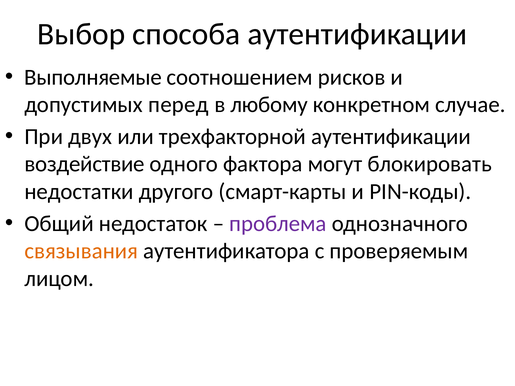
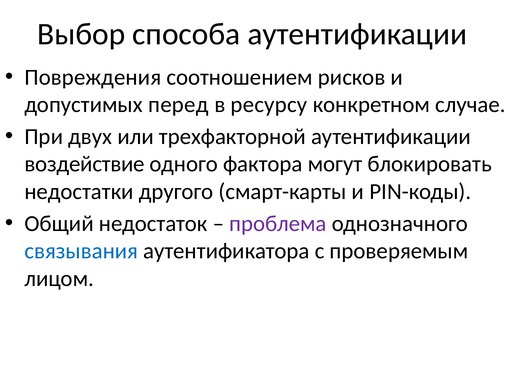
Выполняемые: Выполняемые -> Повреждения (93, 77)
любому: любому -> ресурсу (269, 105)
связывания colour: orange -> blue (81, 251)
